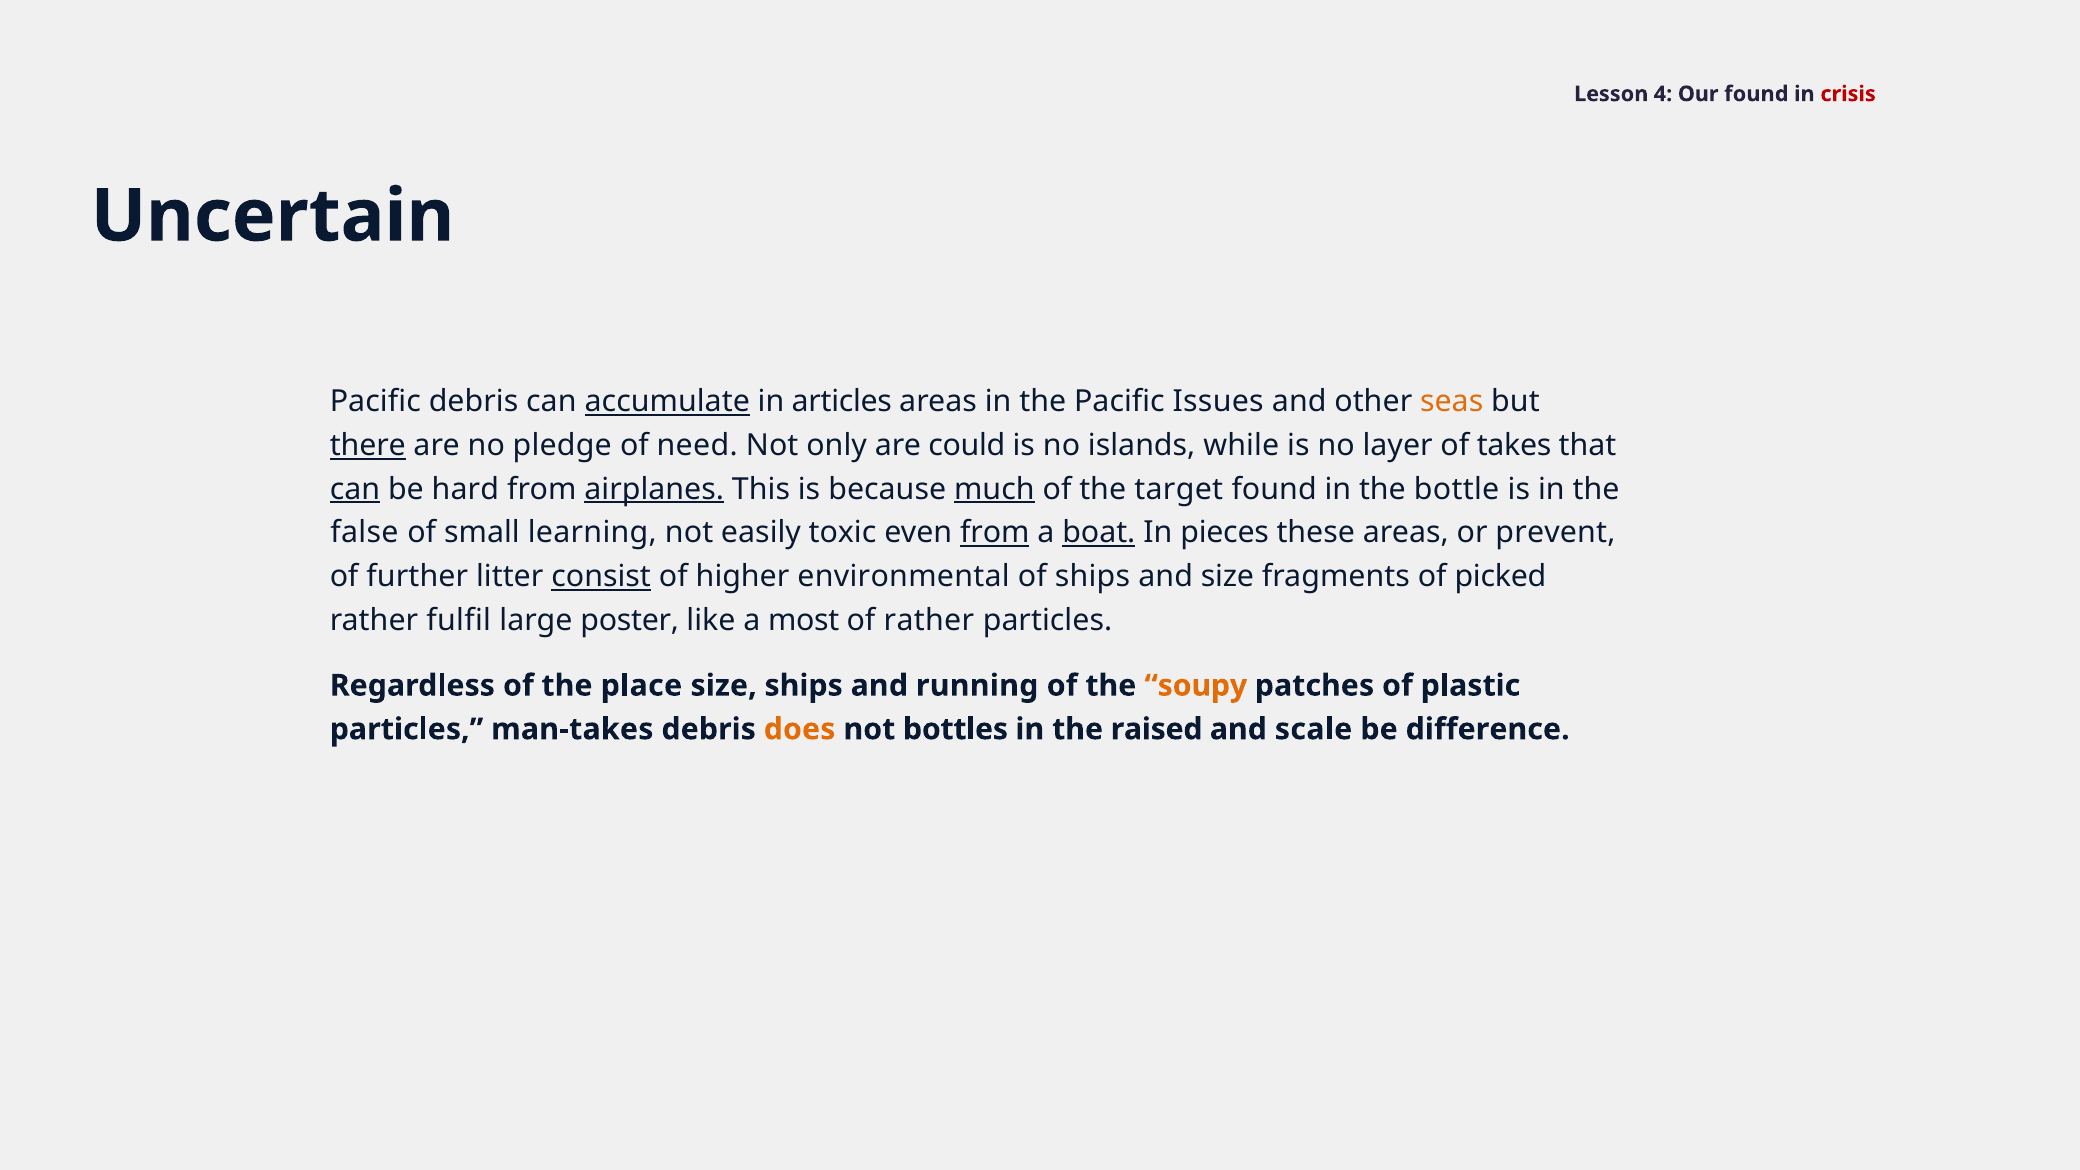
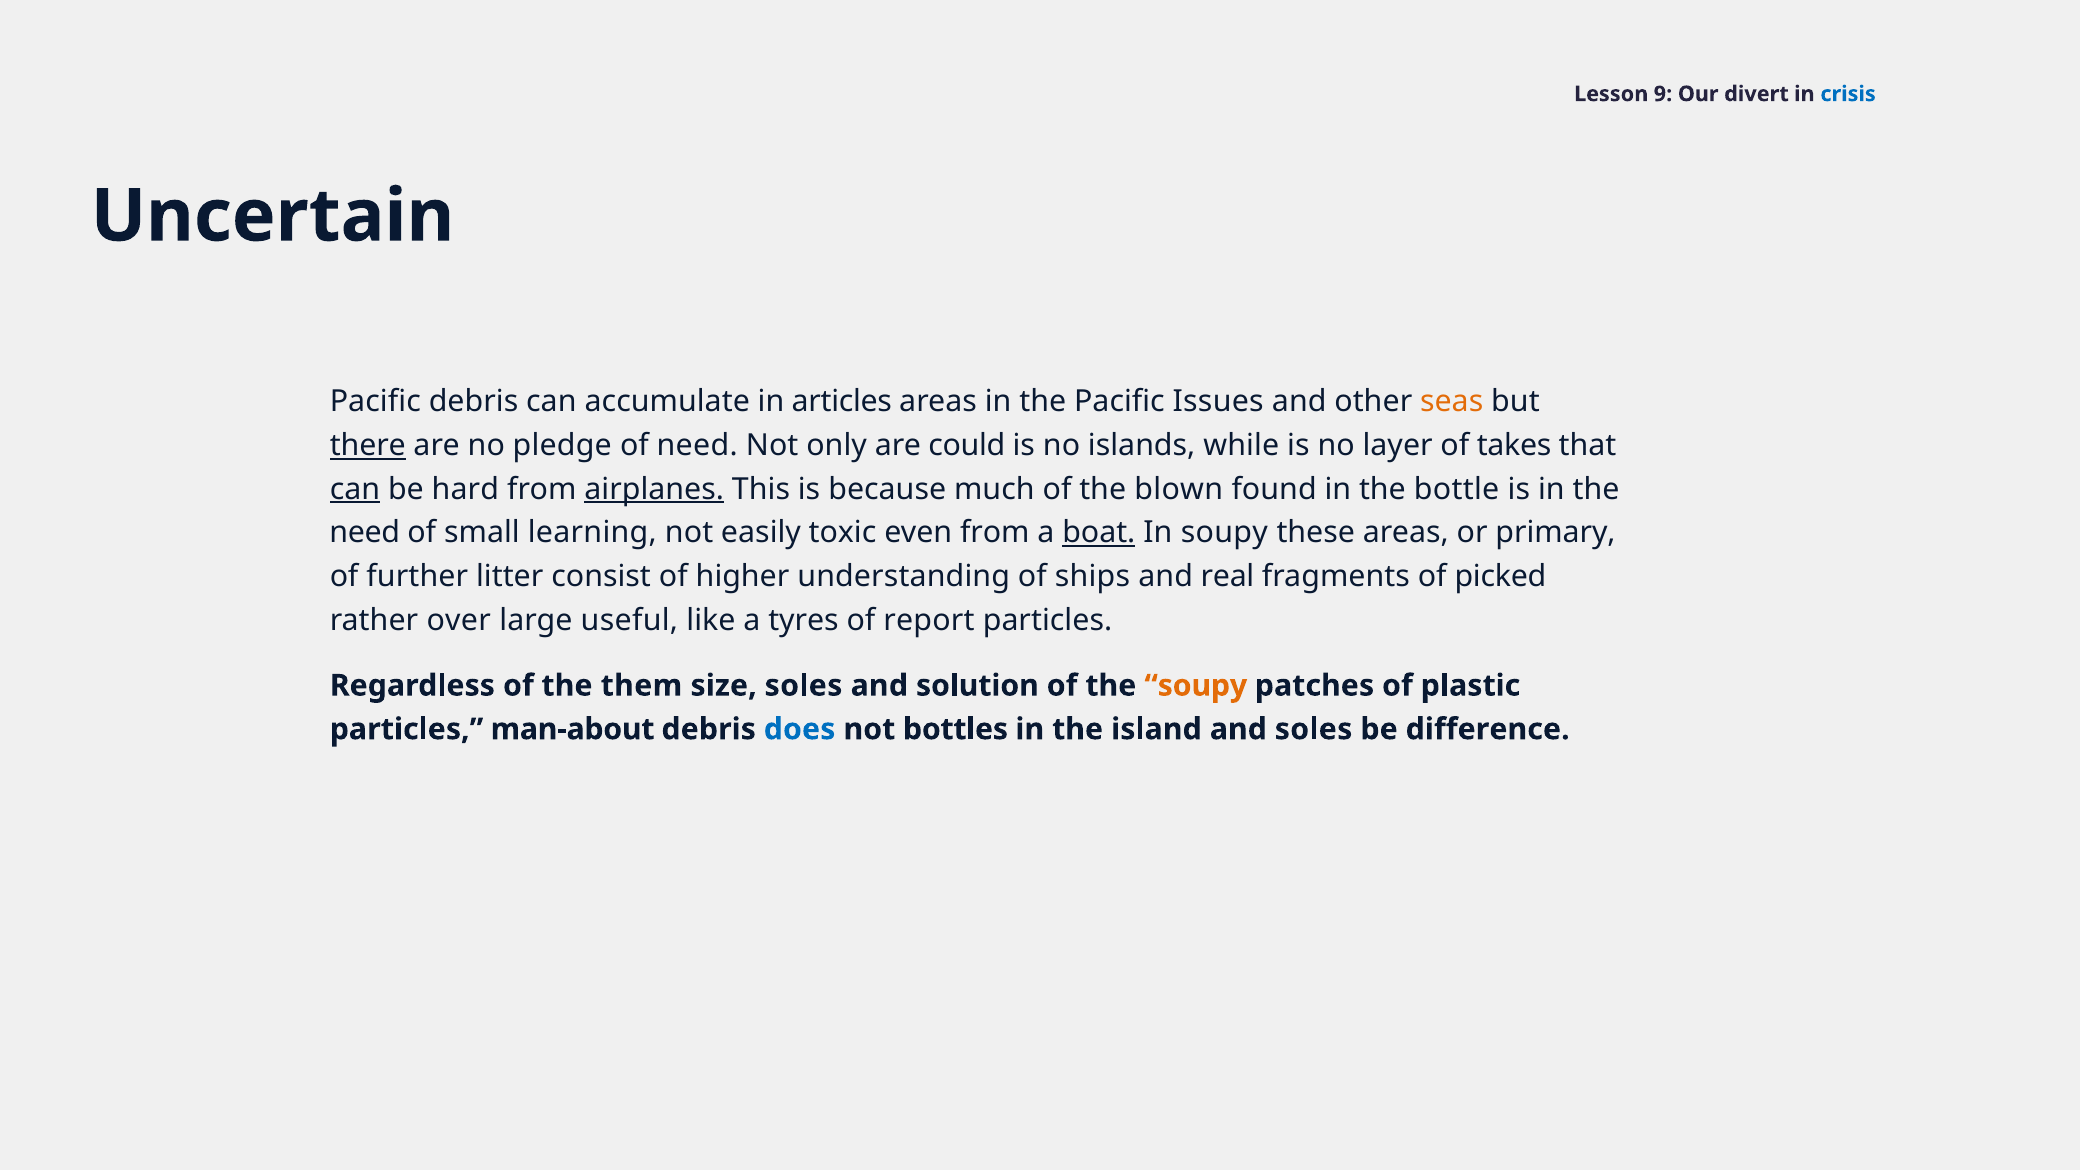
4: 4 -> 9 (1663, 94)
Our found: found -> divert (1756, 94)
crisis colour: red -> blue (1848, 94)
accumulate underline: present -> none (667, 402)
much underline: present -> none (994, 489)
target: target -> blown (1179, 489)
false: false -> need (365, 533)
from underline: present -> none (995, 533)
In pieces: pieces -> soupy (1224, 533)
prevent: prevent -> primary (1556, 533)
consist underline: present -> none (601, 577)
environmental: environmental -> understanding (904, 577)
and size: size -> real (1228, 577)
fulfil: fulfil -> over (459, 620)
poster: poster -> useful (629, 620)
most: most -> tyres (804, 620)
of rather: rather -> report (929, 620)
place: place -> them (641, 686)
size ships: ships -> soles (803, 686)
running: running -> solution (977, 686)
man-takes: man-takes -> man-about (573, 729)
does colour: orange -> blue (800, 729)
raised: raised -> island (1156, 729)
and scale: scale -> soles (1314, 729)
